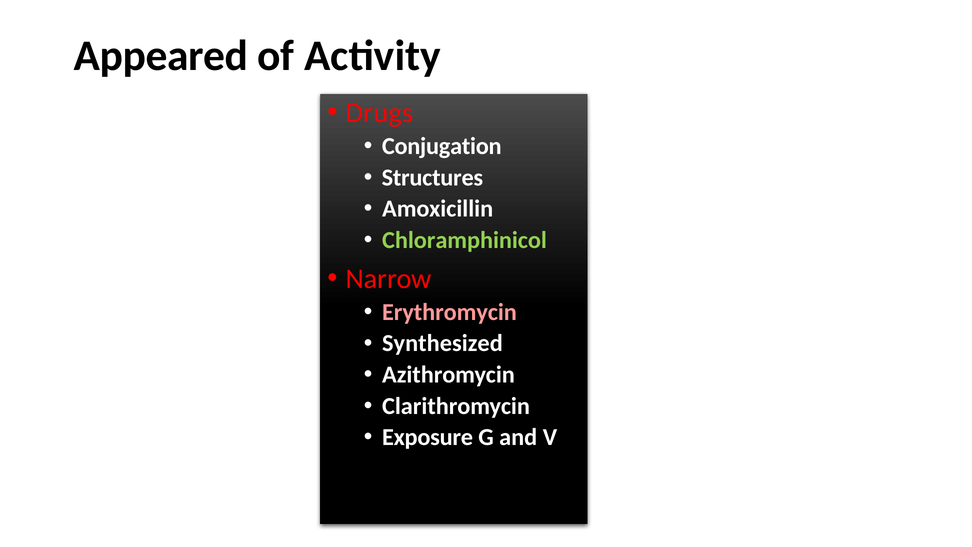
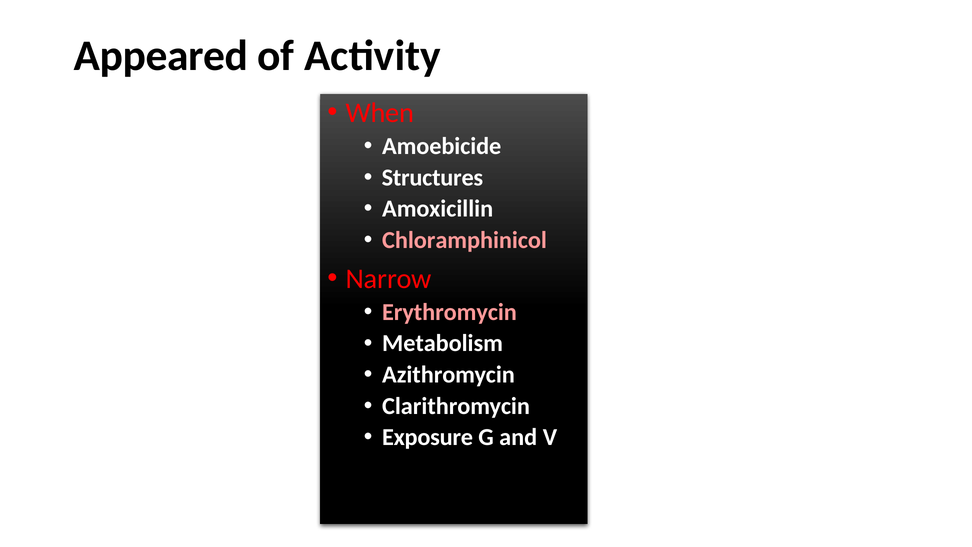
Drugs: Drugs -> When (380, 113)
Conjugation: Conjugation -> Amoebicide (442, 146)
Chloramphinicol colour: light green -> pink (465, 240)
Synthesized: Synthesized -> Metabolism (442, 343)
